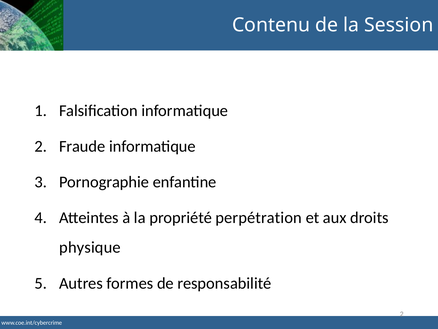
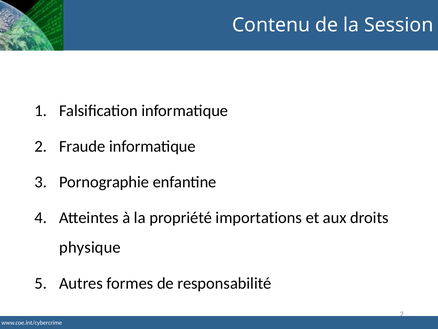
perpétration: perpétration -> importations (259, 218)
